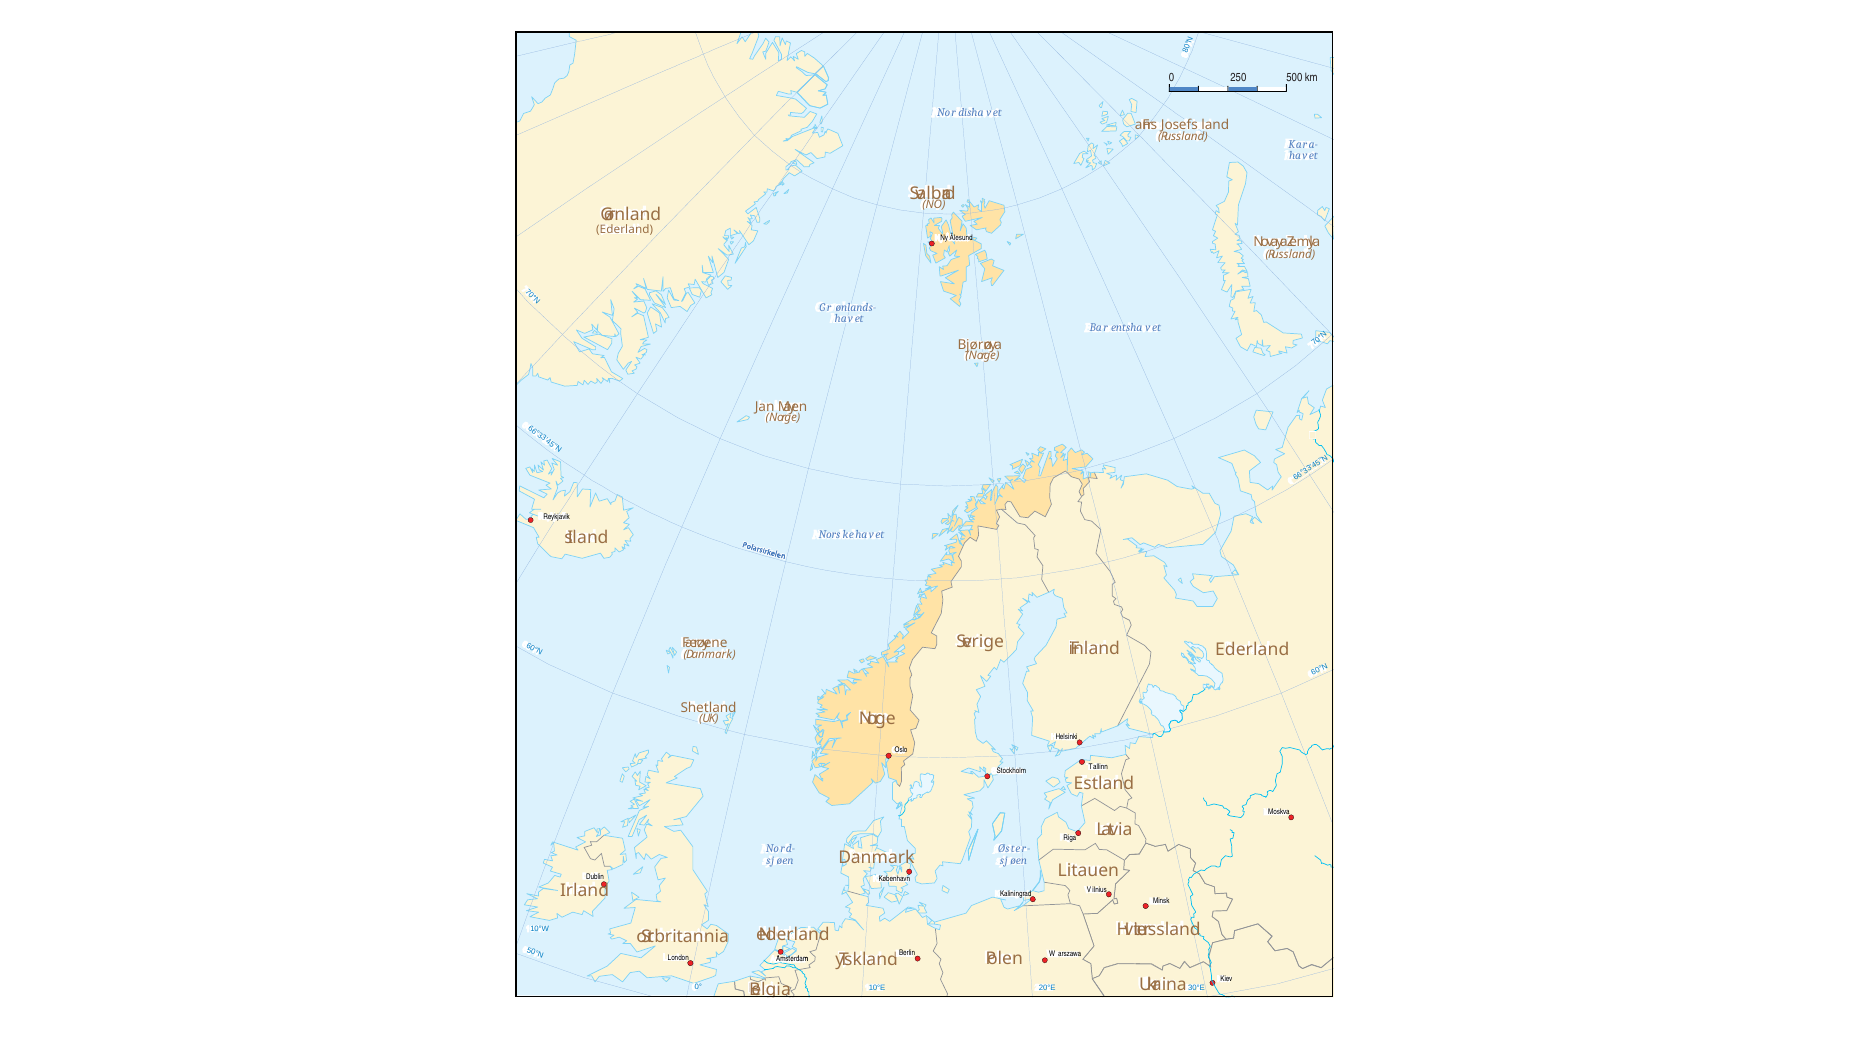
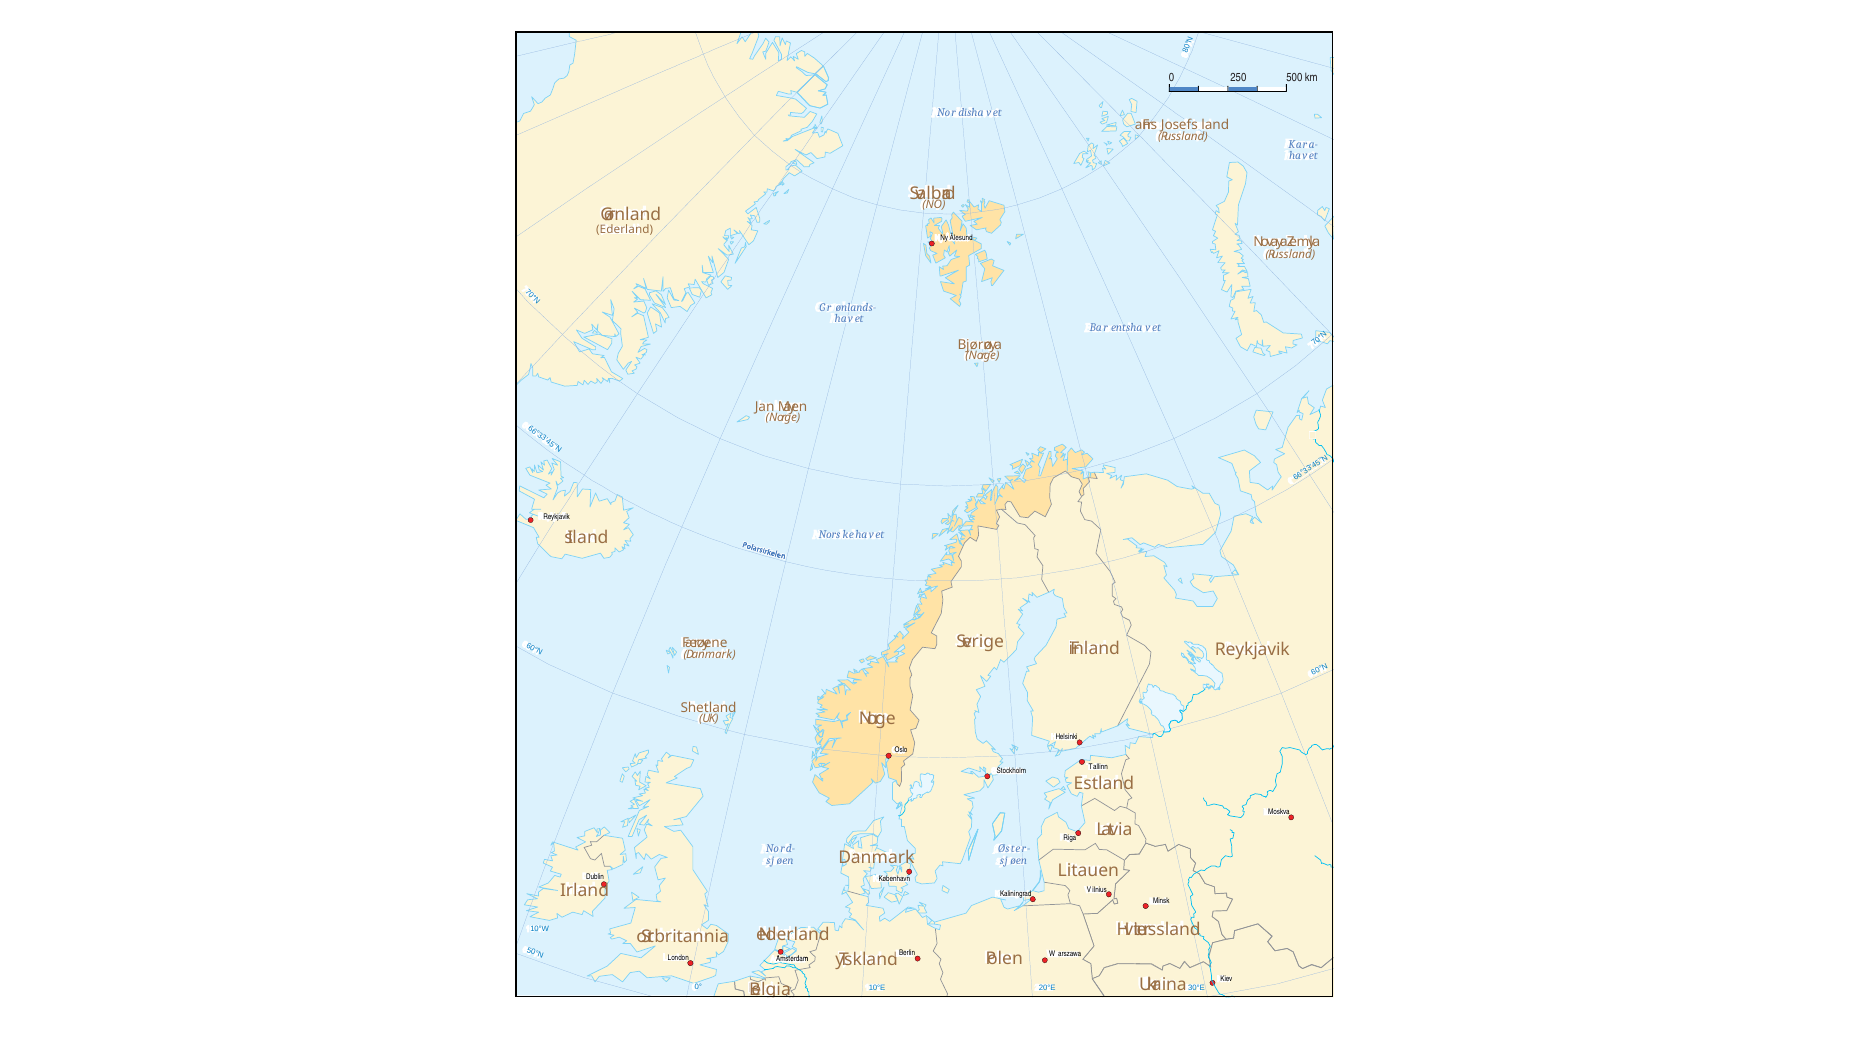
Ederland: Ederland -> Reykjavik (1252, 650)
